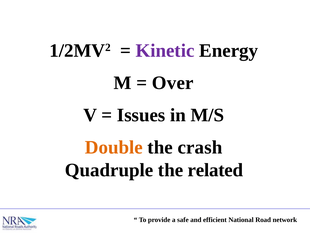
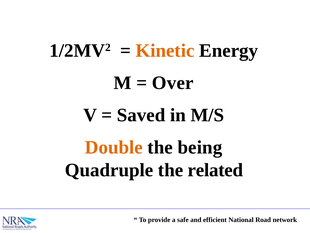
Kinetic colour: purple -> orange (165, 51)
Issues: Issues -> Saved (141, 115)
crash: crash -> being (200, 147)
